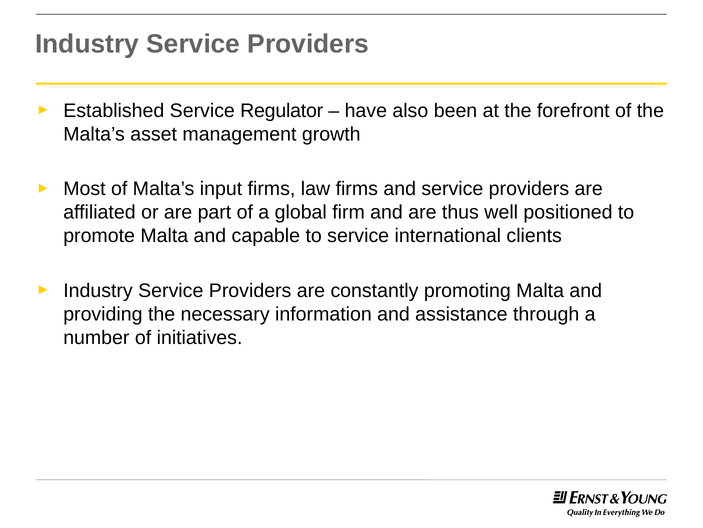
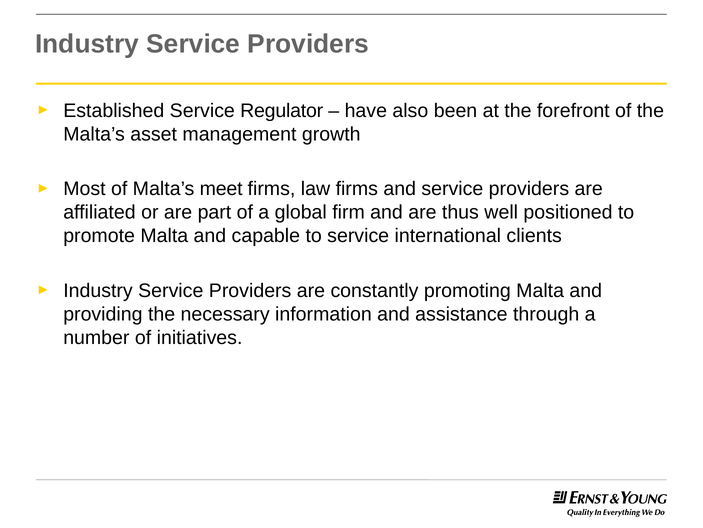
input: input -> meet (221, 189)
